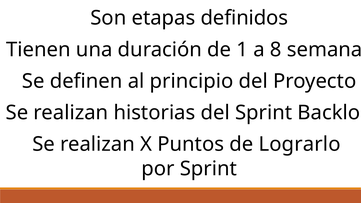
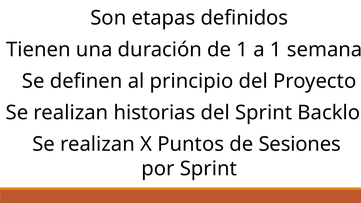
a 8: 8 -> 1 (276, 50)
Lograrlo: Lograrlo -> Sesiones (300, 144)
